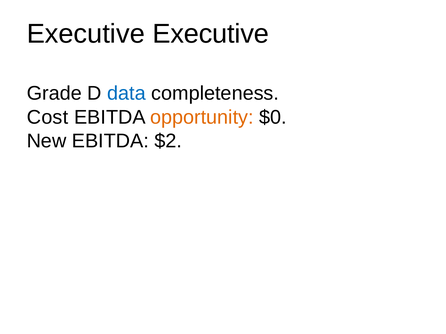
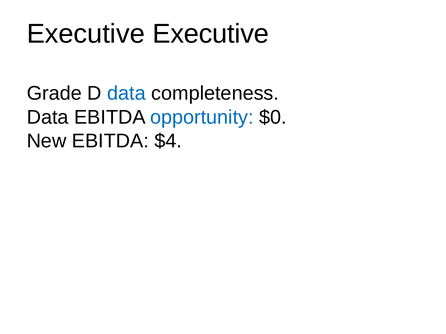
Cost: Cost -> Data (48, 117)
opportunity colour: orange -> blue (202, 117)
$2: $2 -> $4 (168, 141)
